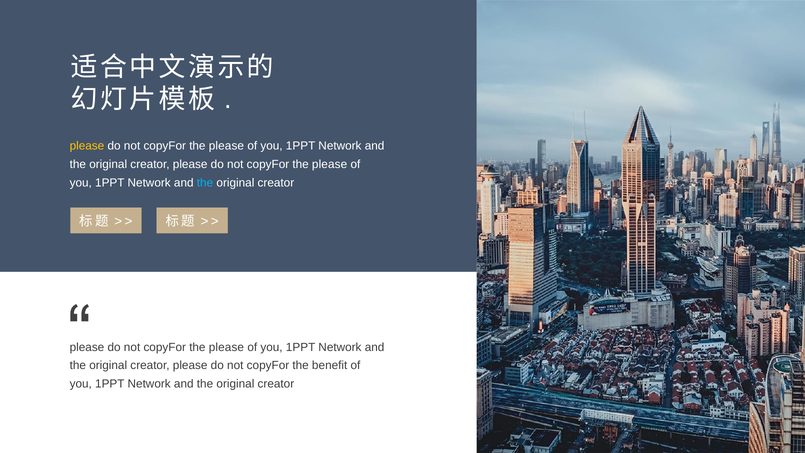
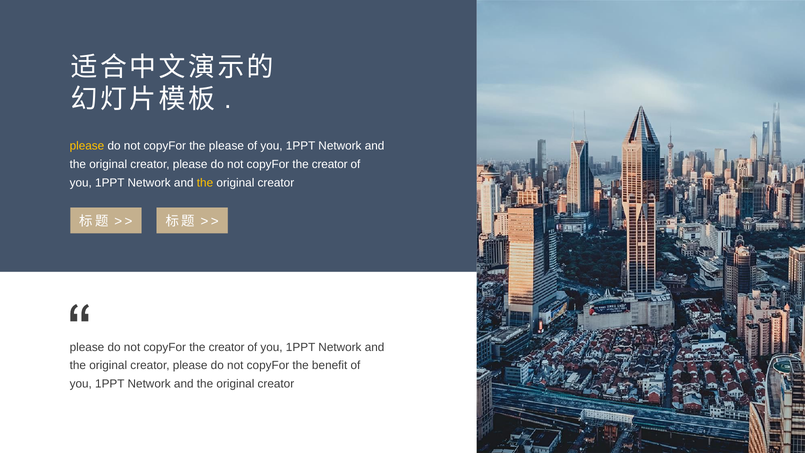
please: please -> creator (330, 164)
the colour: light blue -> yellow (205, 183)
please: please -> creator (227, 347)
